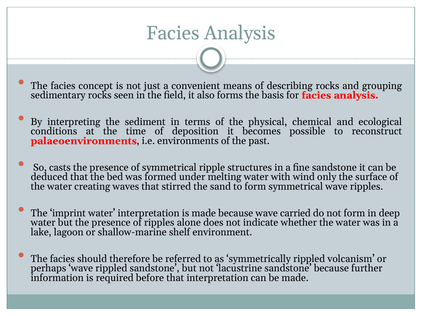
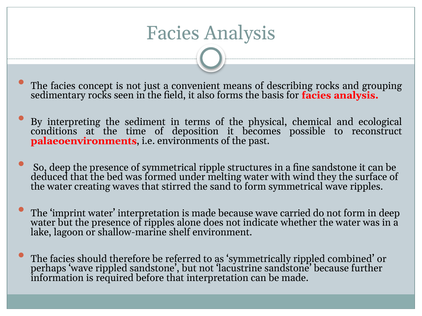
So casts: casts -> deep (60, 168)
only: only -> they (327, 177)
volcanism: volcanism -> combined (351, 259)
